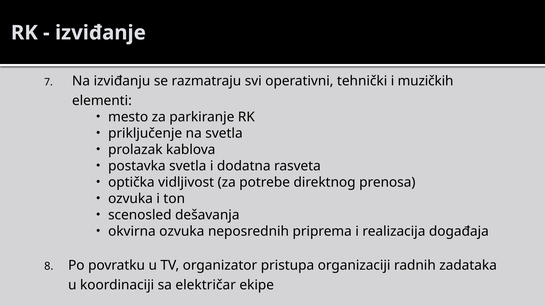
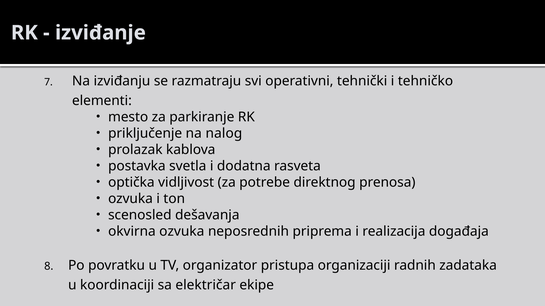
muzičkih: muzičkih -> tehničko (425, 81)
na svetla: svetla -> nalog (224, 134)
